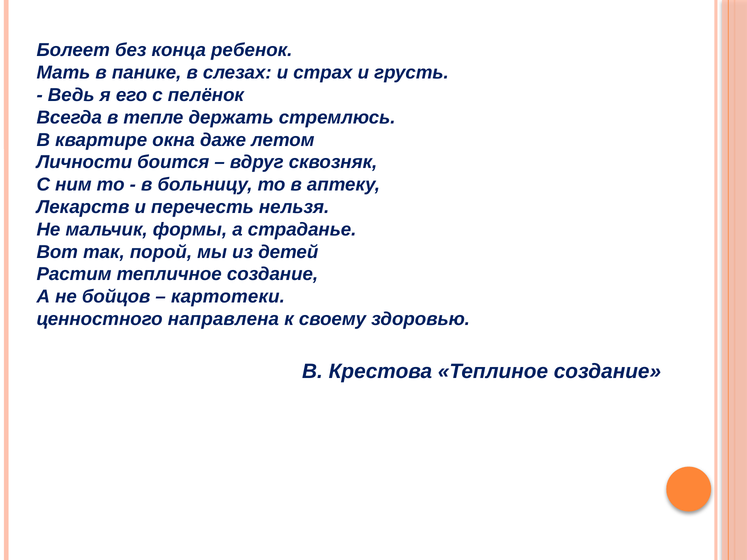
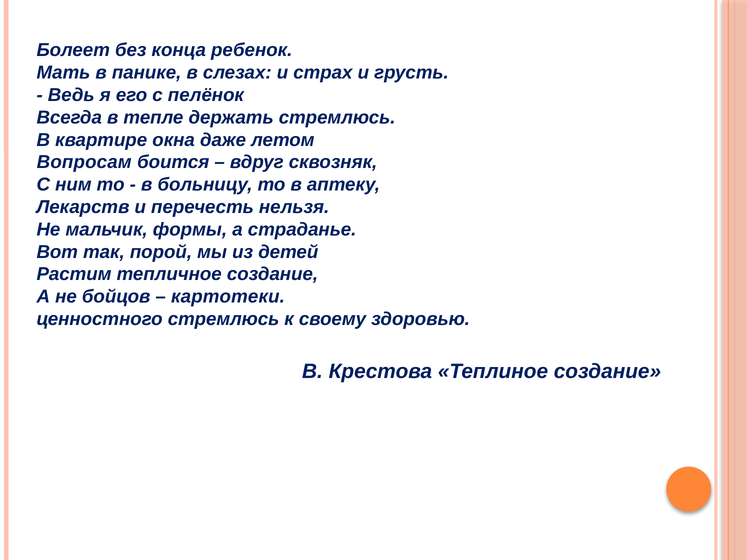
Личности: Личности -> Вопросам (84, 162)
ценностного направлена: направлена -> стремлюсь (224, 319)
